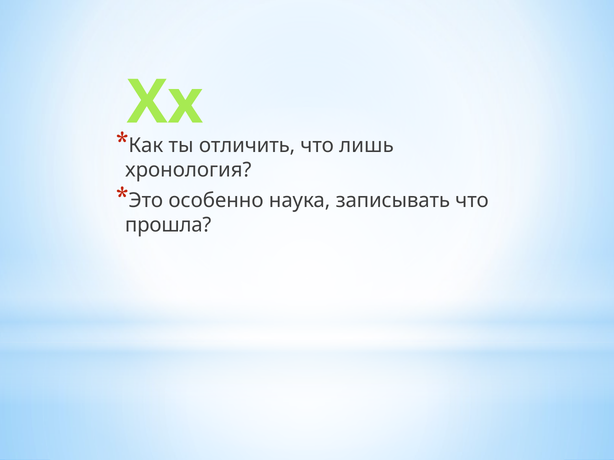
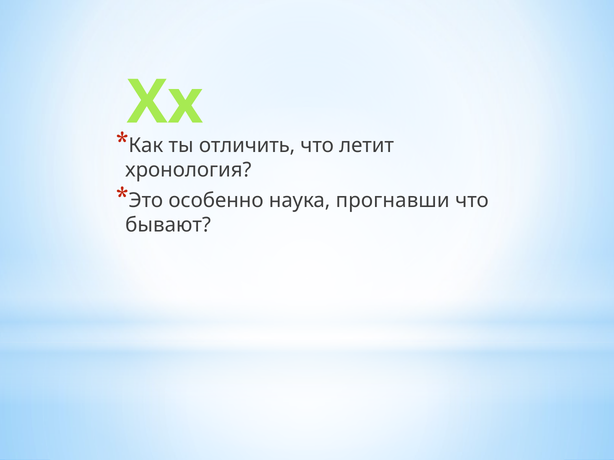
лишь: лишь -> летит (367, 146)
записывать: записывать -> прогнавши (393, 201)
прошла: прошла -> бывают (168, 225)
